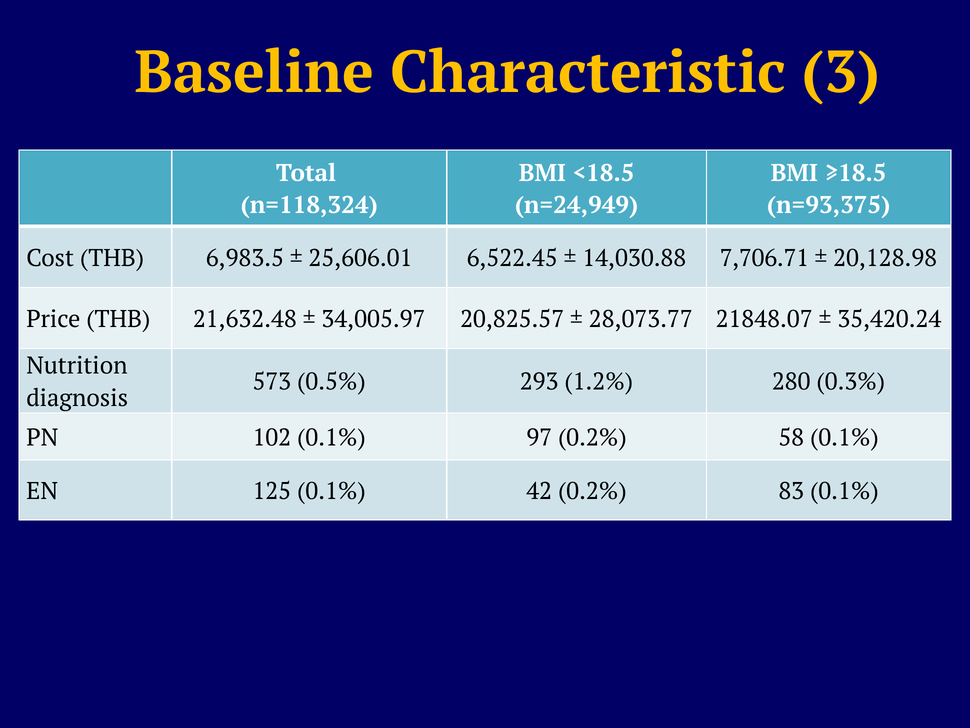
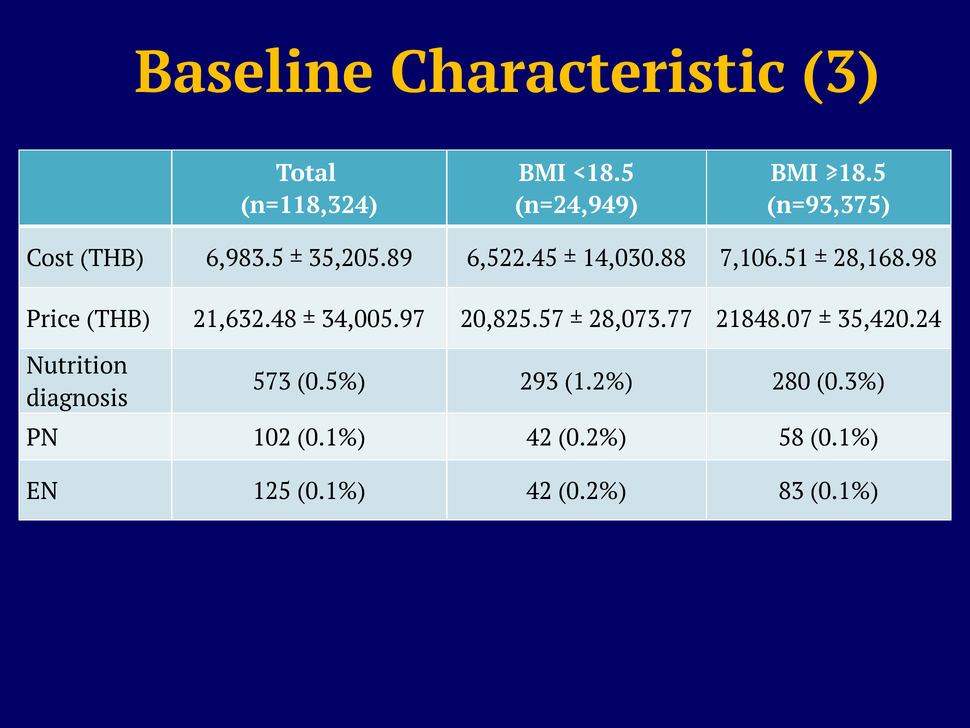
25,606.01: 25,606.01 -> 35,205.89 (360, 258)
7,706.71: 7,706.71 -> 7,106.51 (764, 258)
20,128.98: 20,128.98 -> 28,168.98 (885, 258)
102 0.1% 97: 97 -> 42 (539, 437)
